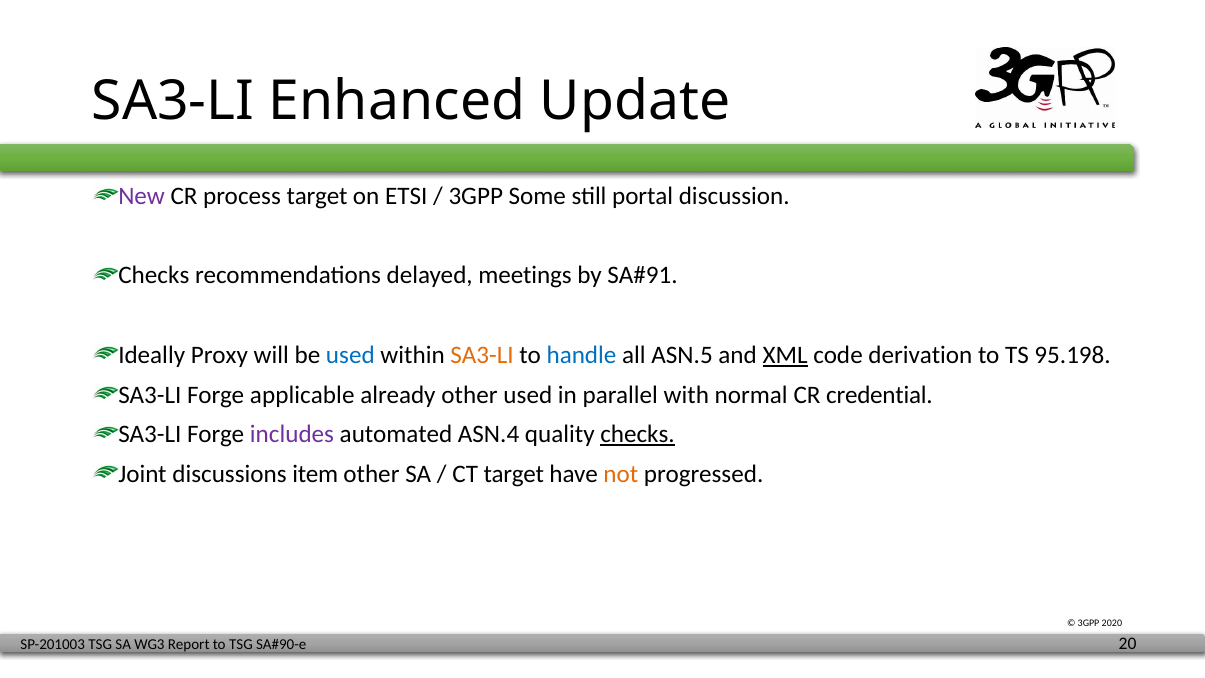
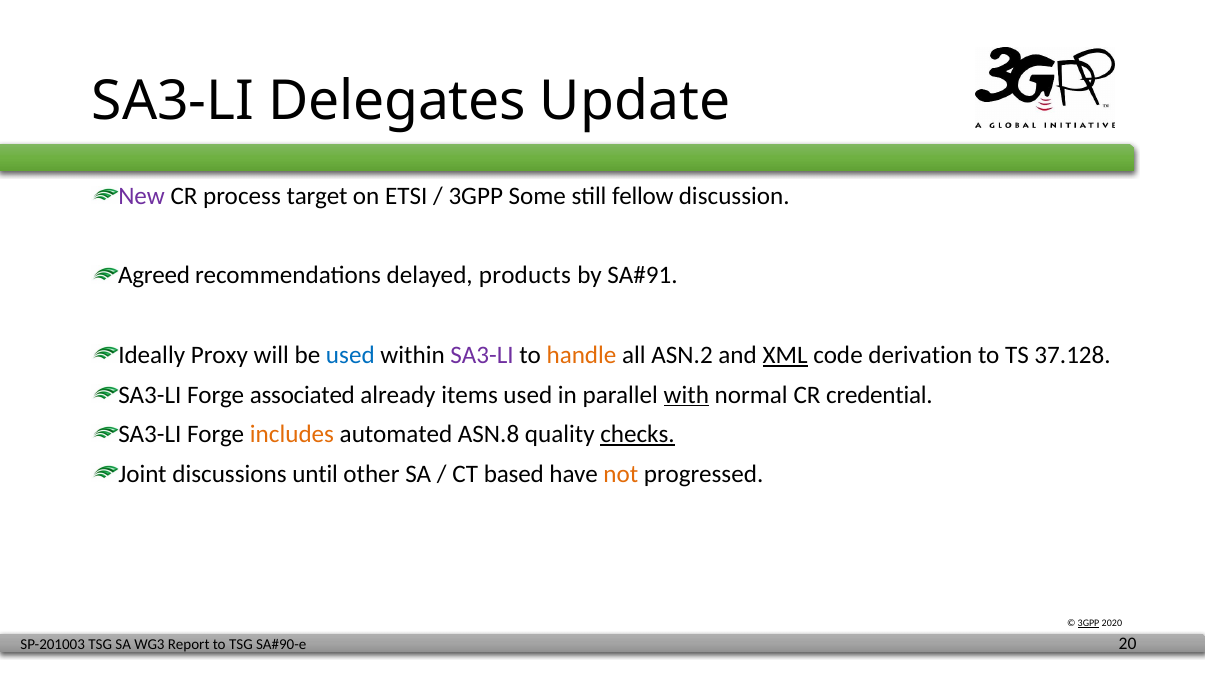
Enhanced: Enhanced -> Delegates (397, 101)
portal: portal -> fellow (643, 196)
Checks: Checks -> Agreed (154, 276)
meetings: meetings -> products (525, 276)
SA3-LI colour: orange -> purple (482, 355)
handle colour: blue -> orange (581, 355)
ASN.5: ASN.5 -> ASN.2 (682, 355)
95.198: 95.198 -> 37.128 (1073, 355)
applicable: applicable -> associated (302, 395)
already other: other -> items (470, 395)
with underline: none -> present (686, 395)
includes colour: purple -> orange (292, 434)
ASN.4: ASN.4 -> ASN.8 (489, 434)
item: item -> until (315, 474)
CT target: target -> based (514, 474)
3GPP underline: none -> present (1089, 623)
